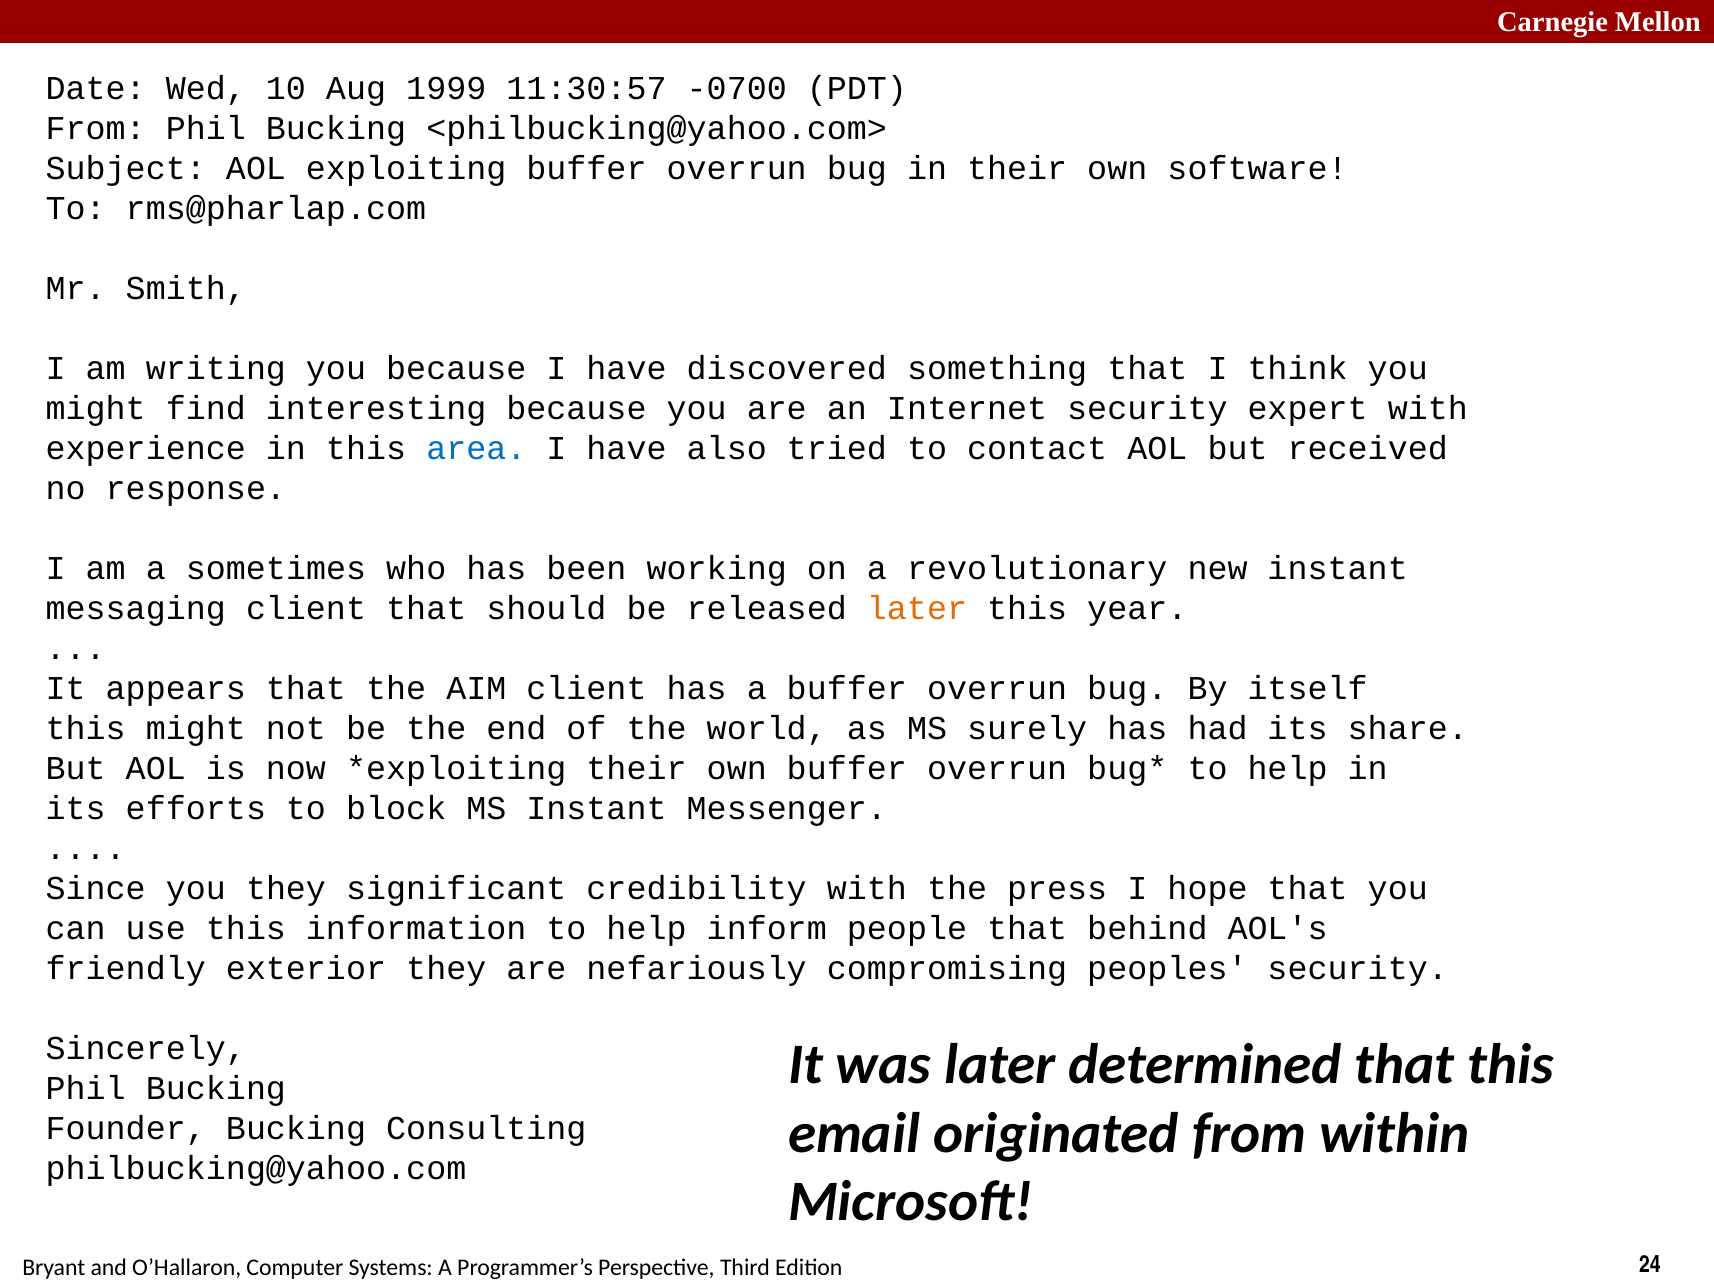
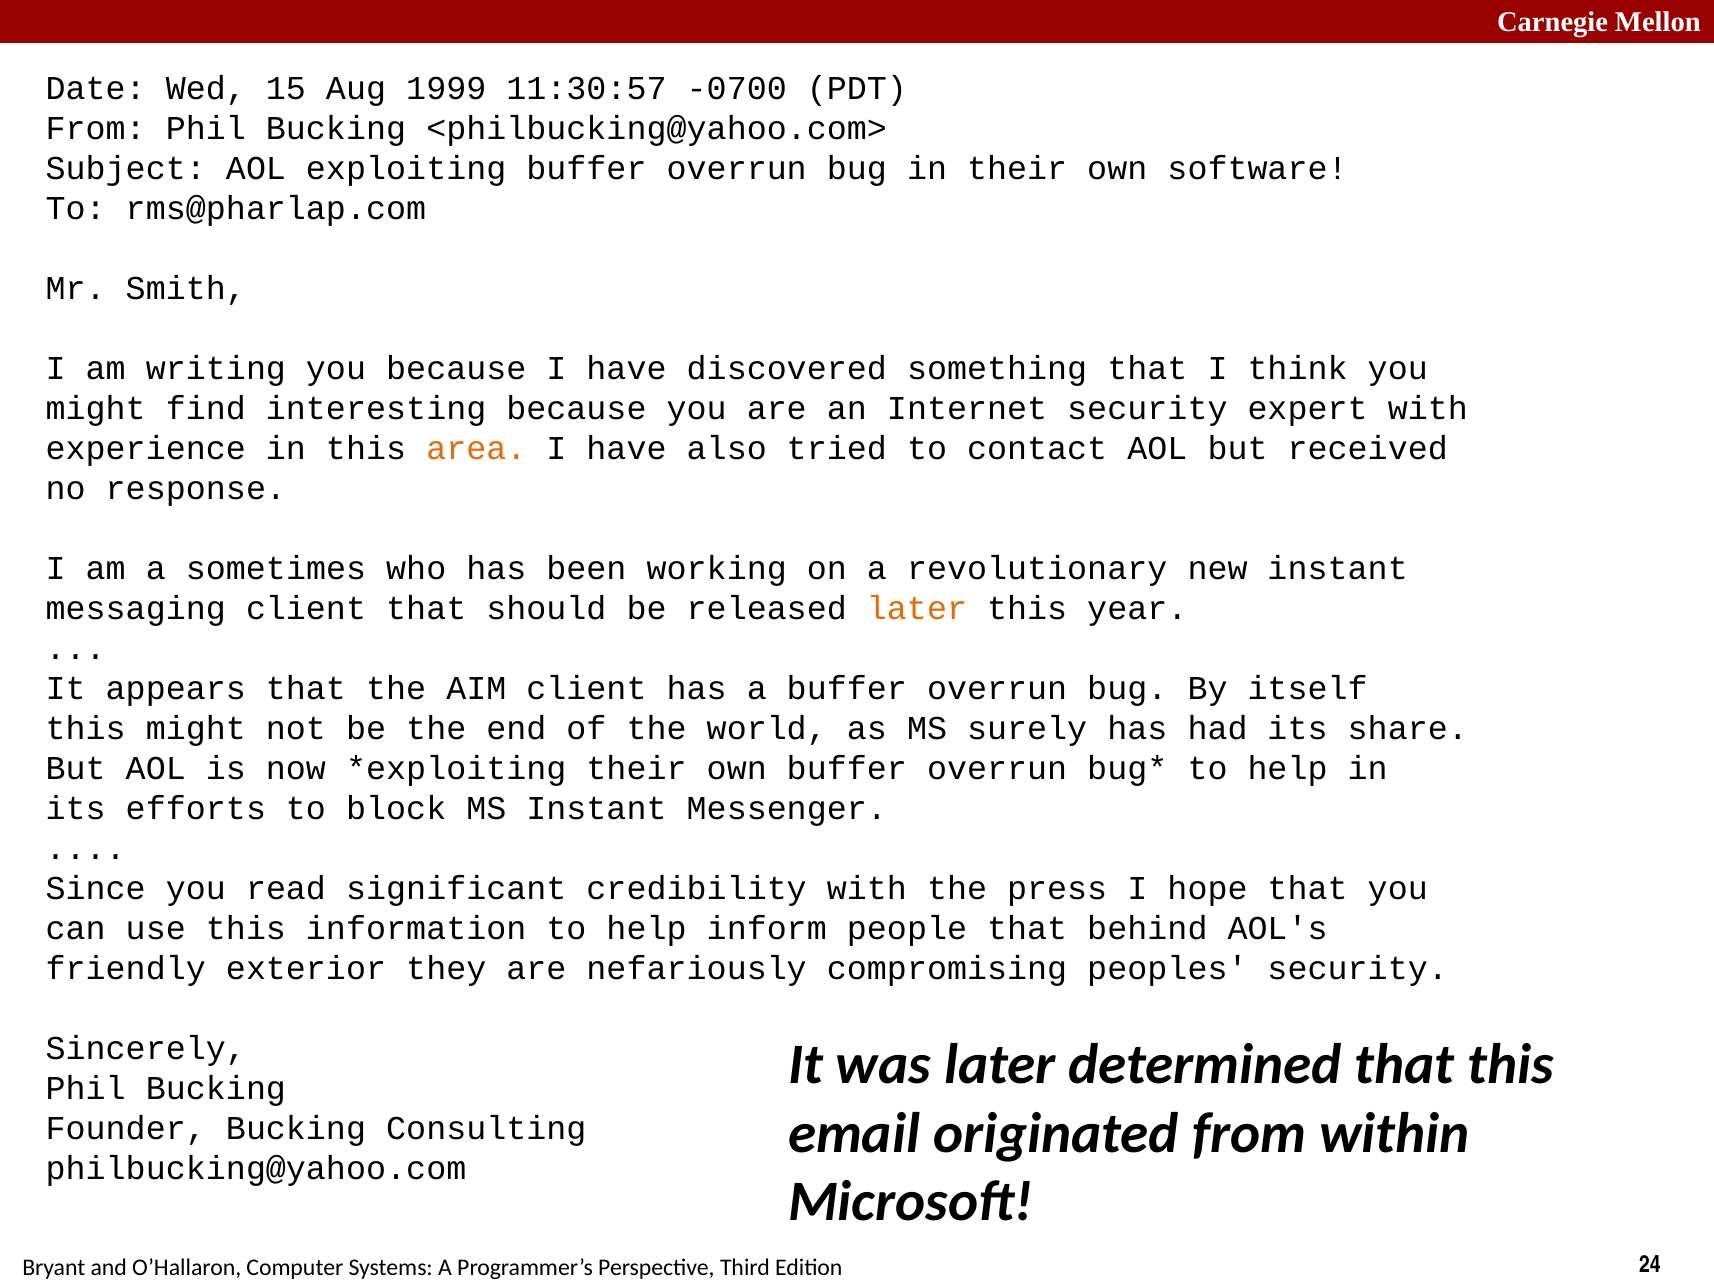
10: 10 -> 15 (286, 88)
area colour: blue -> orange (476, 448)
you they: they -> read (286, 888)
